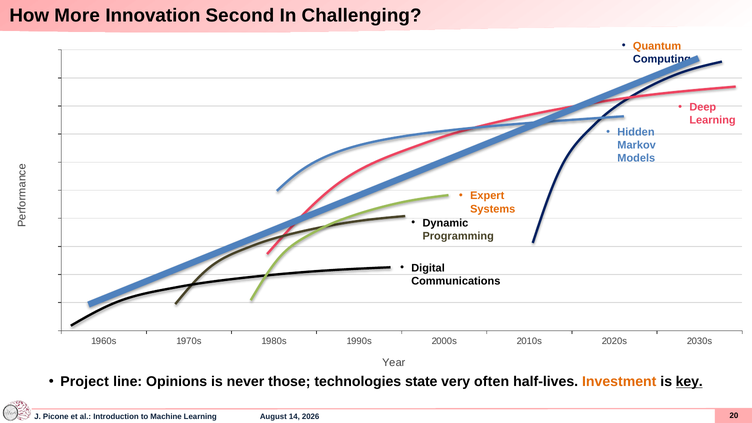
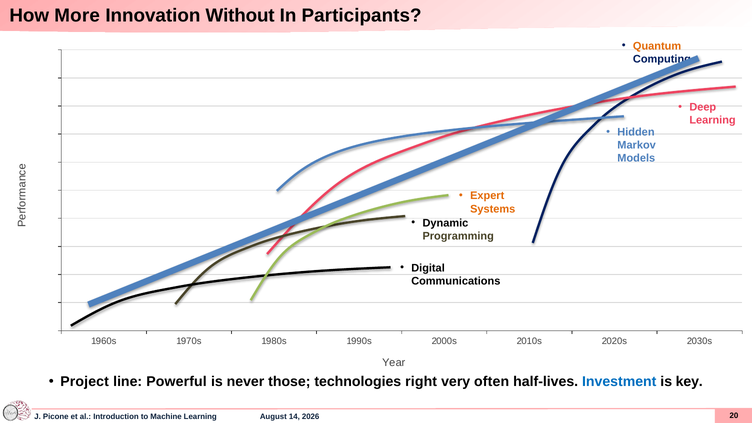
Second: Second -> Without (240, 15)
Challenging: Challenging -> Participants (362, 15)
Opinions: Opinions -> Powerful (177, 382)
state: state -> right (421, 382)
Investment colour: orange -> blue (619, 382)
key underline: present -> none (689, 382)
